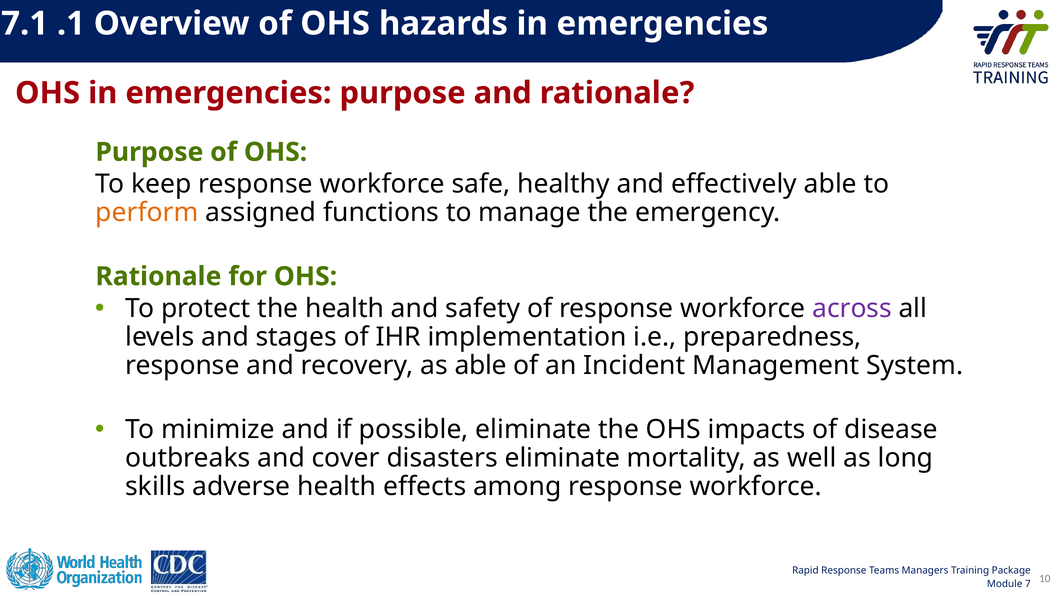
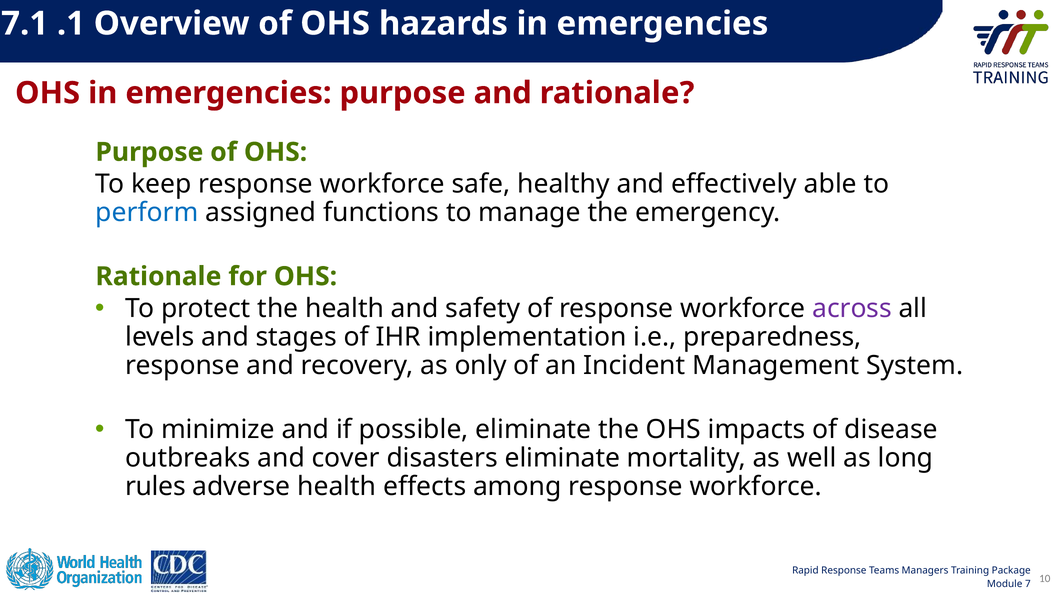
perform colour: orange -> blue (147, 213)
as able: able -> only (481, 366)
skills: skills -> rules (155, 487)
